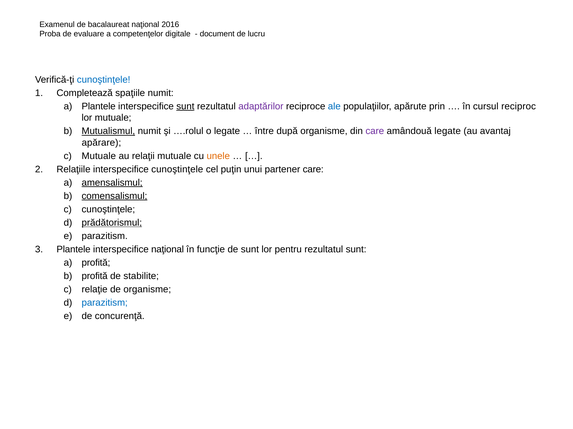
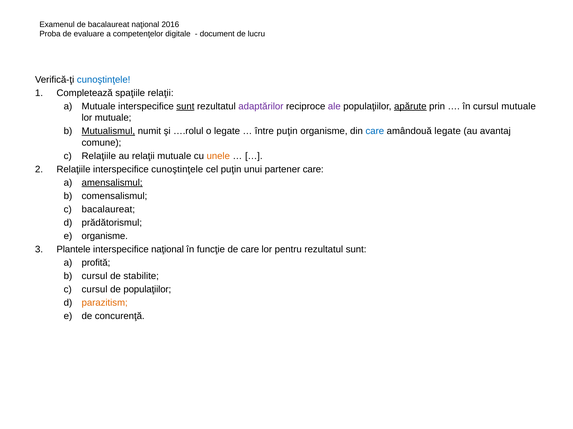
spaţiile numit: numit -> relaţii (161, 93)
a Plantele: Plantele -> Mutuale (99, 107)
ale colour: blue -> purple (334, 107)
apărute underline: none -> present (410, 107)
cursul reciproc: reciproc -> mutuale (519, 107)
între după: după -> puţin (287, 131)
care colour: purple -> blue (375, 131)
apărare: apărare -> comune (101, 143)
Mutuale: Mutuale -> Relaţiile (99, 156)
comensalismul underline: present -> none (114, 196)
cunoştinţele: cunoştinţele -> bacalaureat (108, 210)
prădătorismul underline: present -> none (112, 223)
parazitism: parazitism -> organisme (105, 236)
de sunt: sunt -> care (250, 250)
profită: profită -> cursul (95, 277)
relaţie: relaţie -> cursul (95, 290)
de organisme: organisme -> populaţiilor (147, 290)
parazitism colour: blue -> orange (105, 303)
